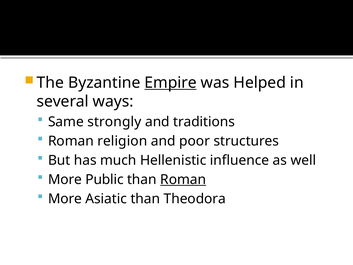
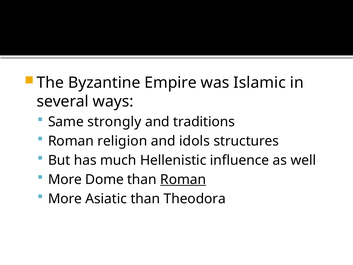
Empire underline: present -> none (171, 83)
Helped: Helped -> Islamic (260, 83)
poor: poor -> idols (195, 141)
Public: Public -> Dome (104, 179)
